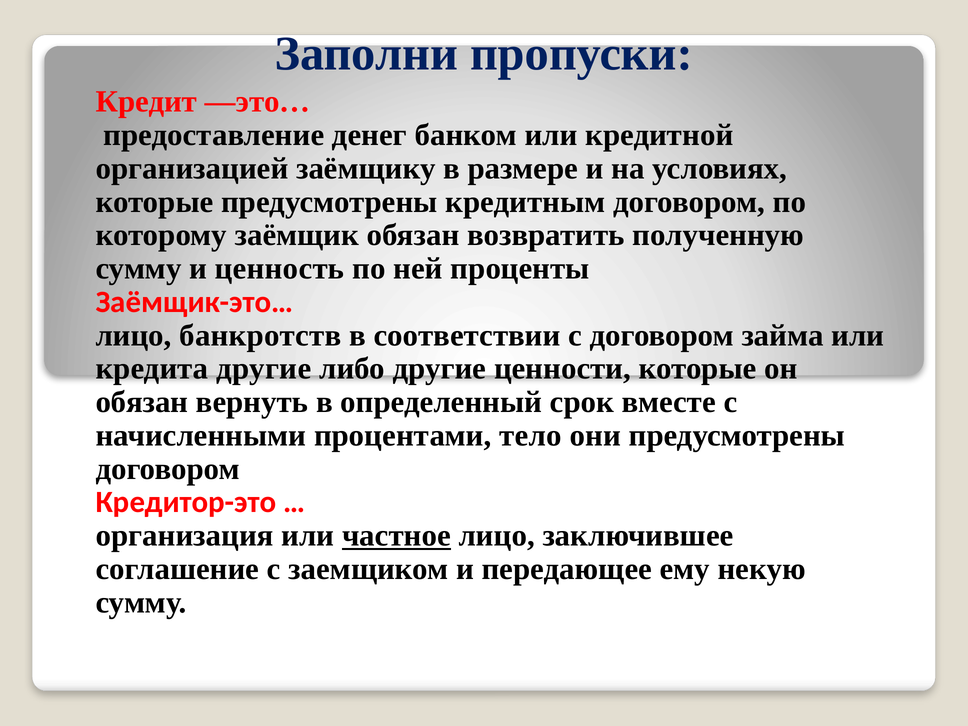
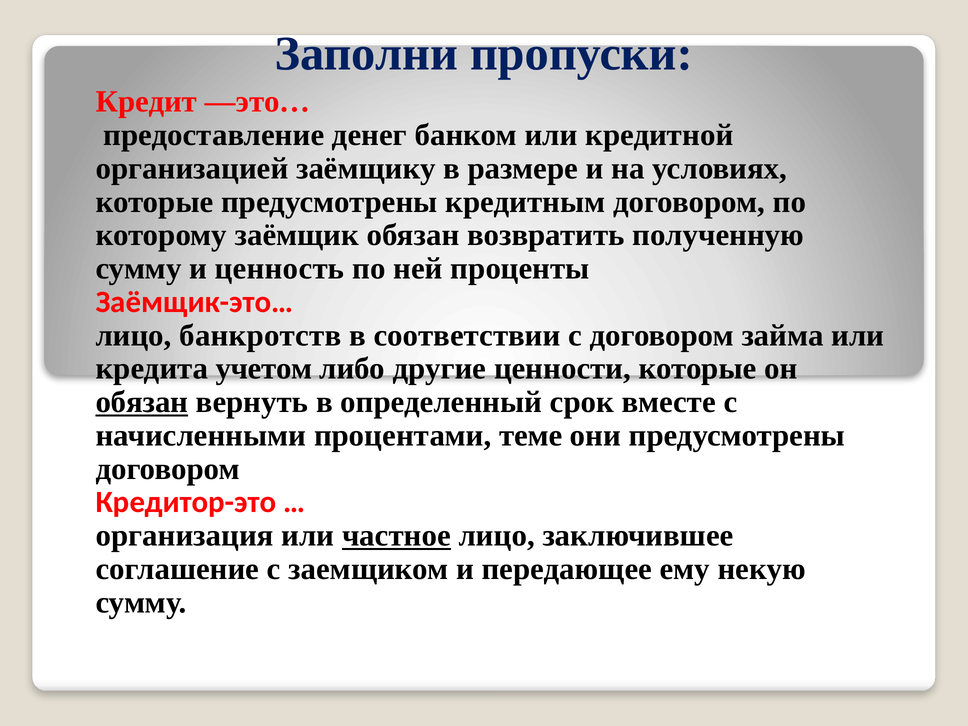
кредита другие: другие -> учетом (264, 369)
обязан underline: none -> present (142, 402)
тело: тело -> теме (531, 436)
